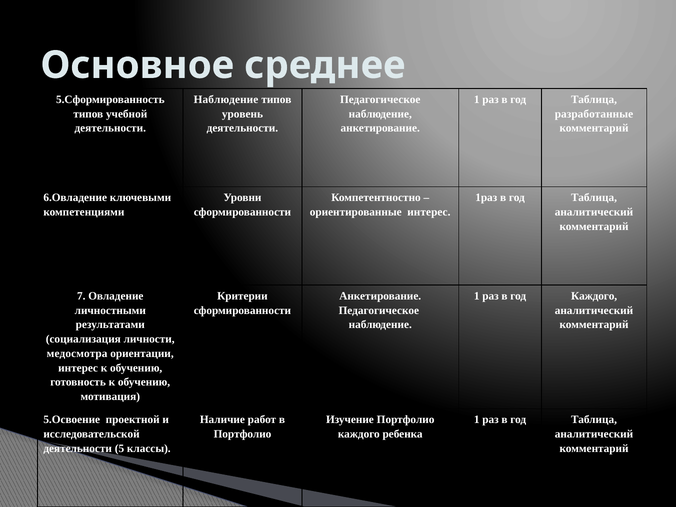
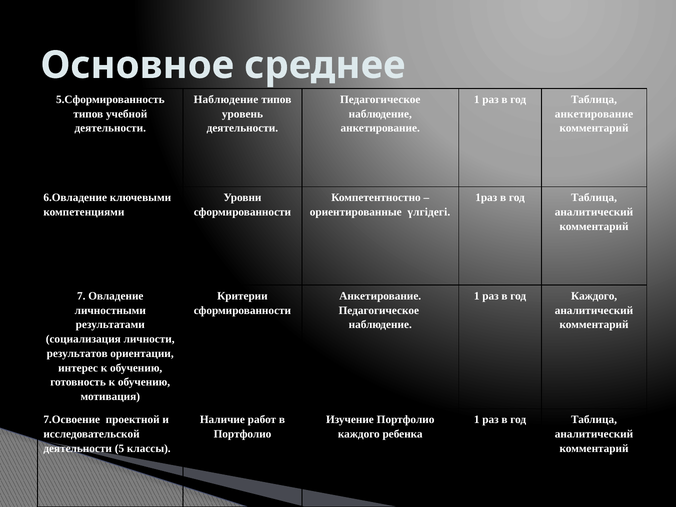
разработанные: разработанные -> анкетирование (594, 114)
ориентированные интерес: интерес -> үлгідегі (429, 212)
медосмотра: медосмотра -> результатов (77, 353)
5.Освоение: 5.Освоение -> 7.Освоение (72, 420)
